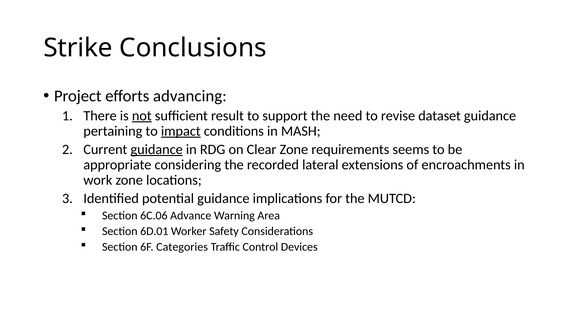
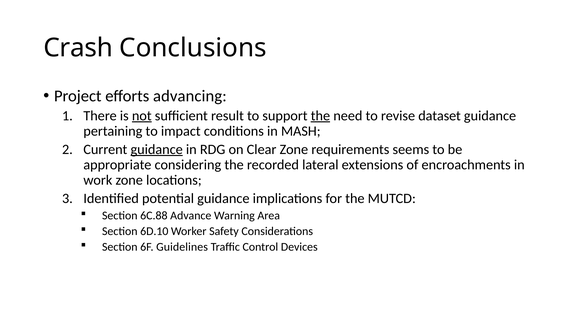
Strike: Strike -> Crash (78, 48)
the underline: none -> present (320, 116)
impact underline: present -> none (181, 131)
6C.06: 6C.06 -> 6C.88 (154, 216)
6D.01: 6D.01 -> 6D.10 (154, 231)
Categories: Categories -> Guidelines (182, 247)
